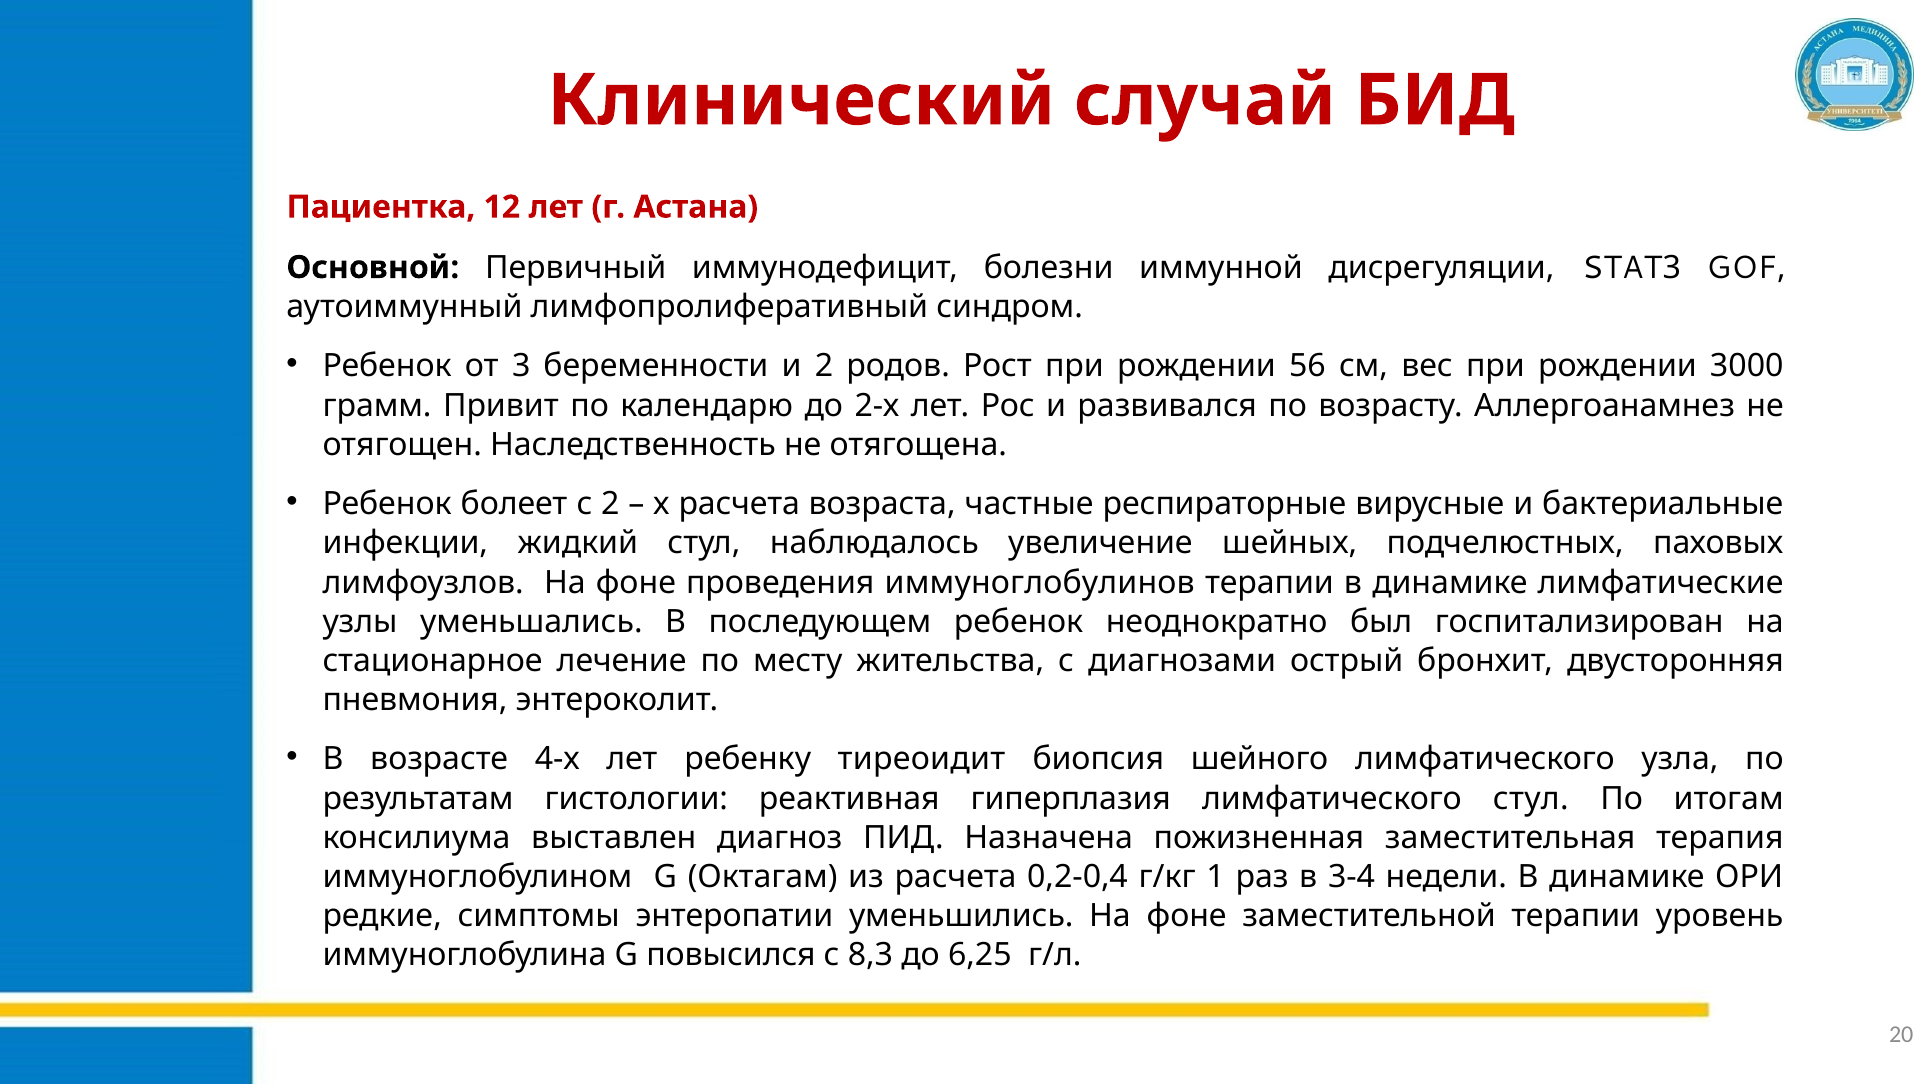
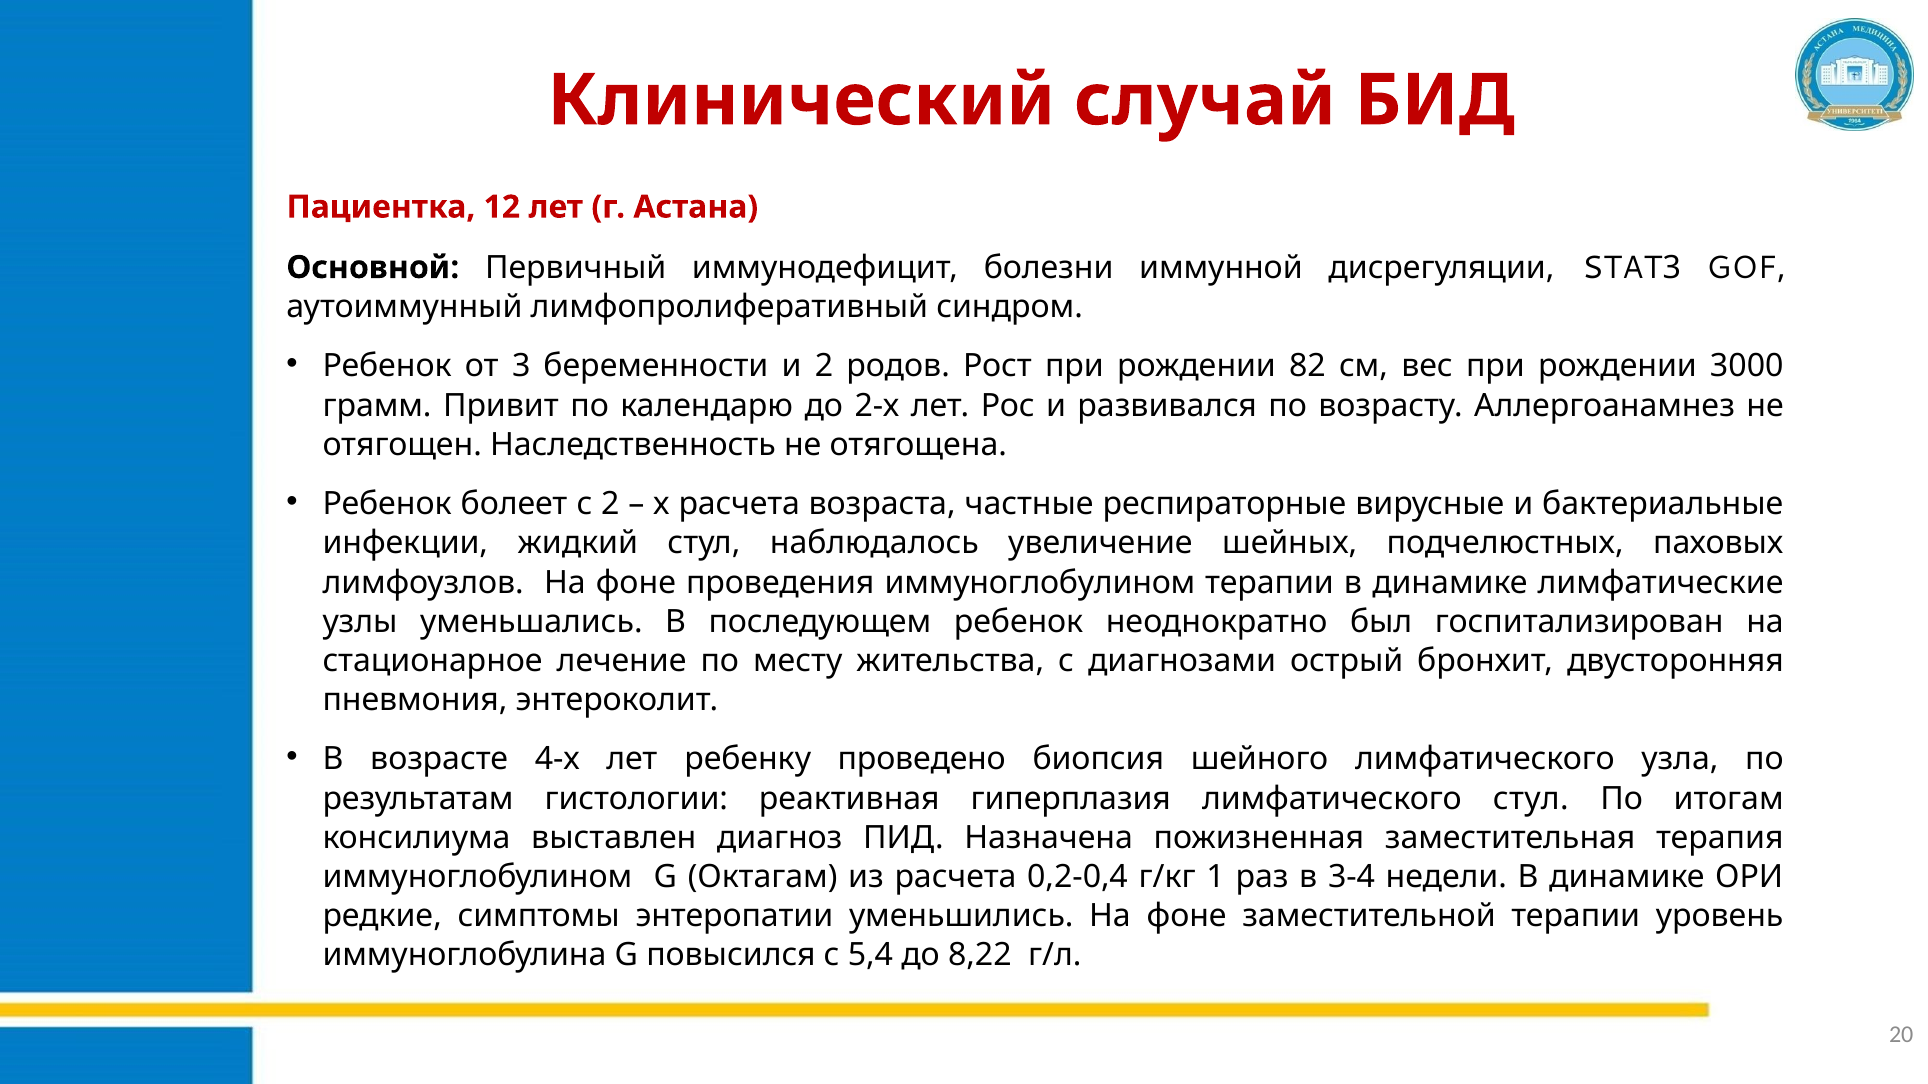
56: 56 -> 82 (1307, 366)
проведения иммуноглобулинов: иммуноглобулинов -> иммуноглобулином (1040, 583)
тиреоидит: тиреоидит -> проведено (922, 760)
8,3: 8,3 -> 5,4 (870, 956)
6,25: 6,25 -> 8,22 (980, 956)
